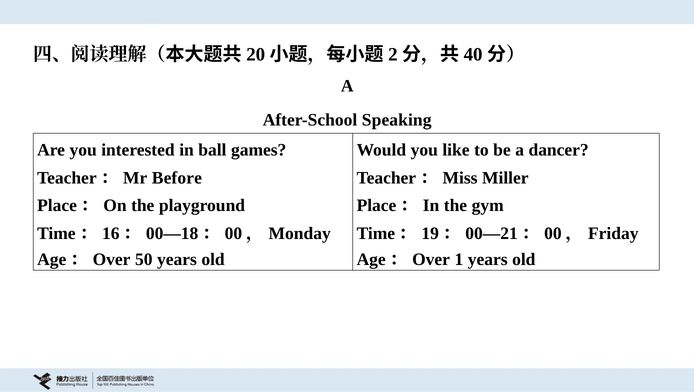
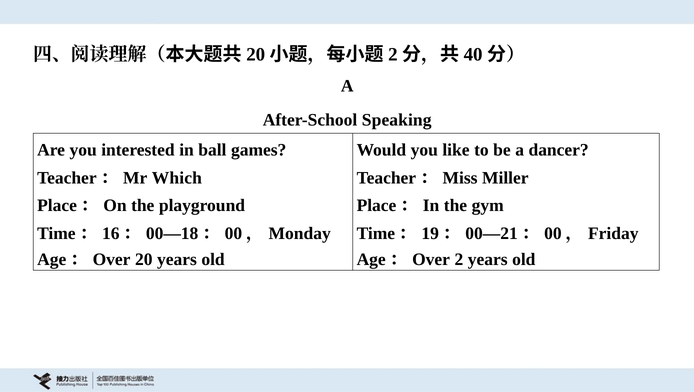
Before: Before -> Which (177, 178)
50: 50 -> 20 (144, 260)
1: 1 -> 2 (459, 260)
